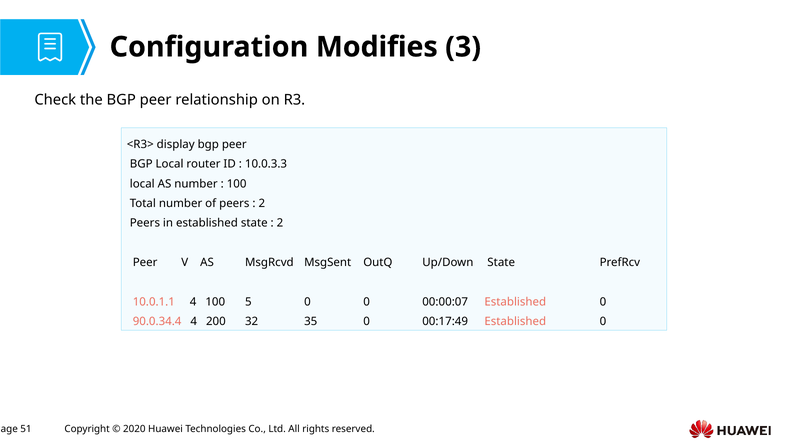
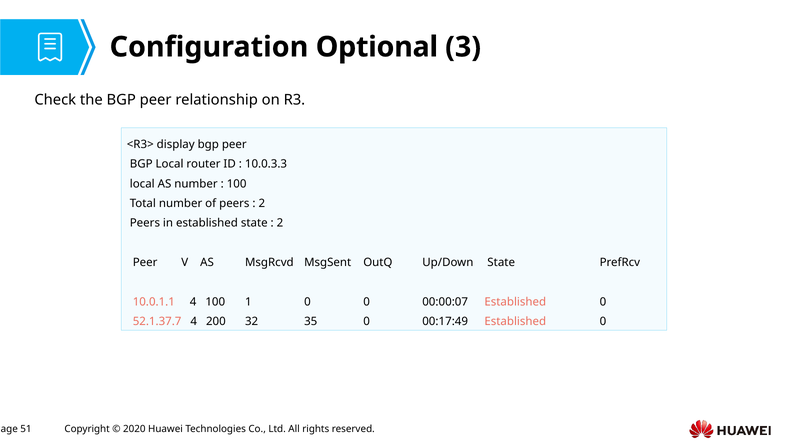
Modifies: Modifies -> Optional (377, 47)
5: 5 -> 1 (248, 302)
90.0.34.4: 90.0.34.4 -> 52.1.37.7 (157, 322)
